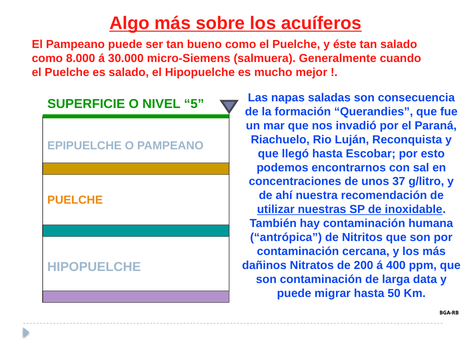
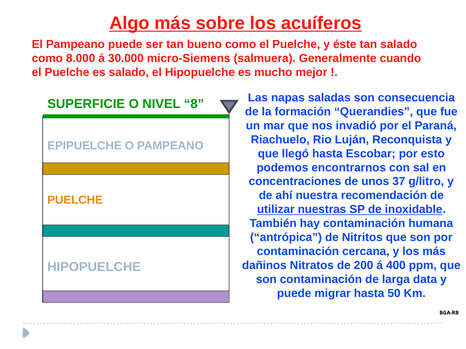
5: 5 -> 8 (194, 104)
